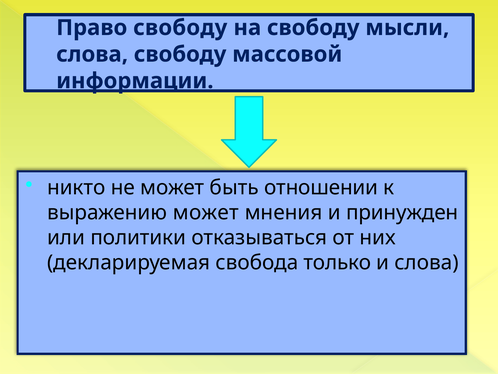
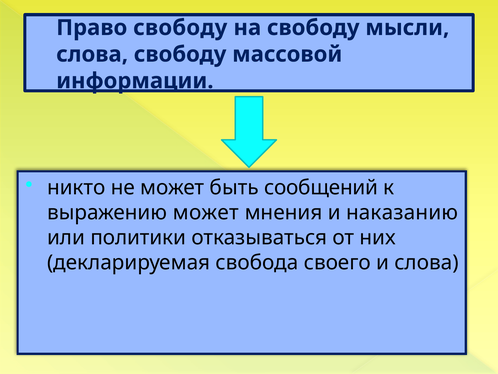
отношении: отношении -> сообщений (321, 187)
принужден: принужден -> наказанию (402, 212)
только: только -> своего (337, 262)
